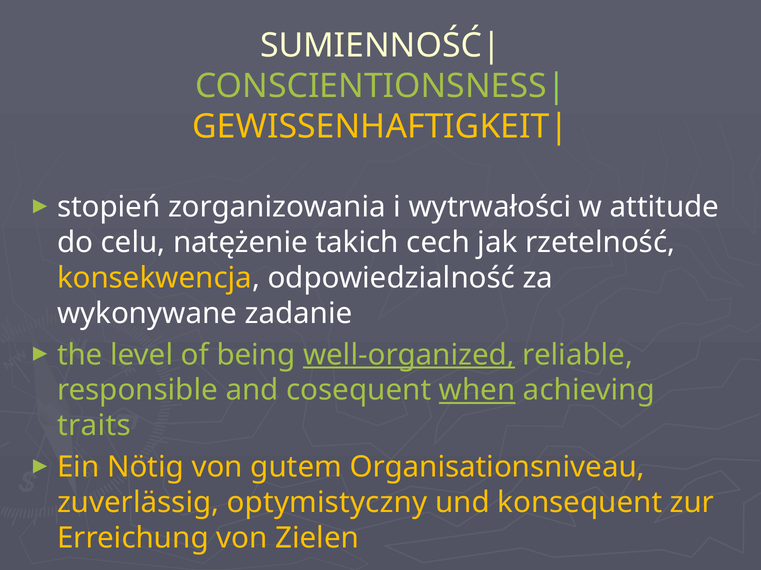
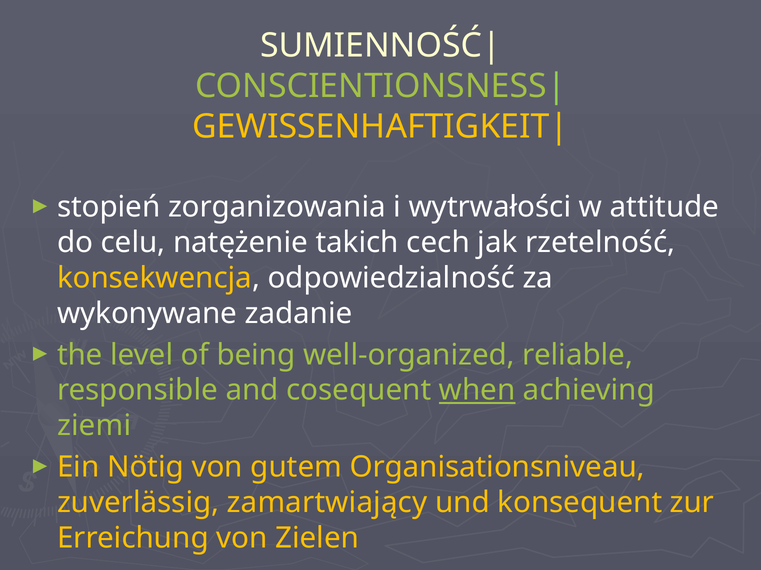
well-organized underline: present -> none (409, 355)
traits: traits -> ziemi (94, 426)
optymistyczny: optymistyczny -> zamartwiający (327, 503)
